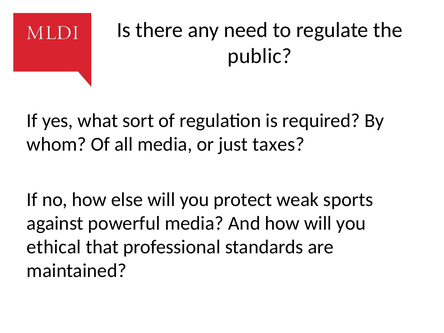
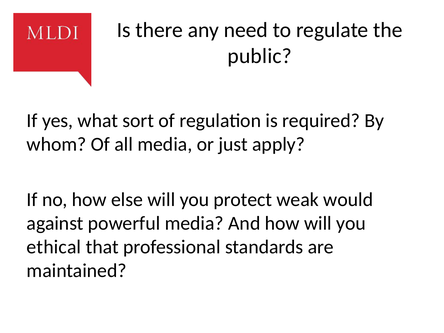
taxes: taxes -> apply (279, 144)
sports: sports -> would (348, 200)
